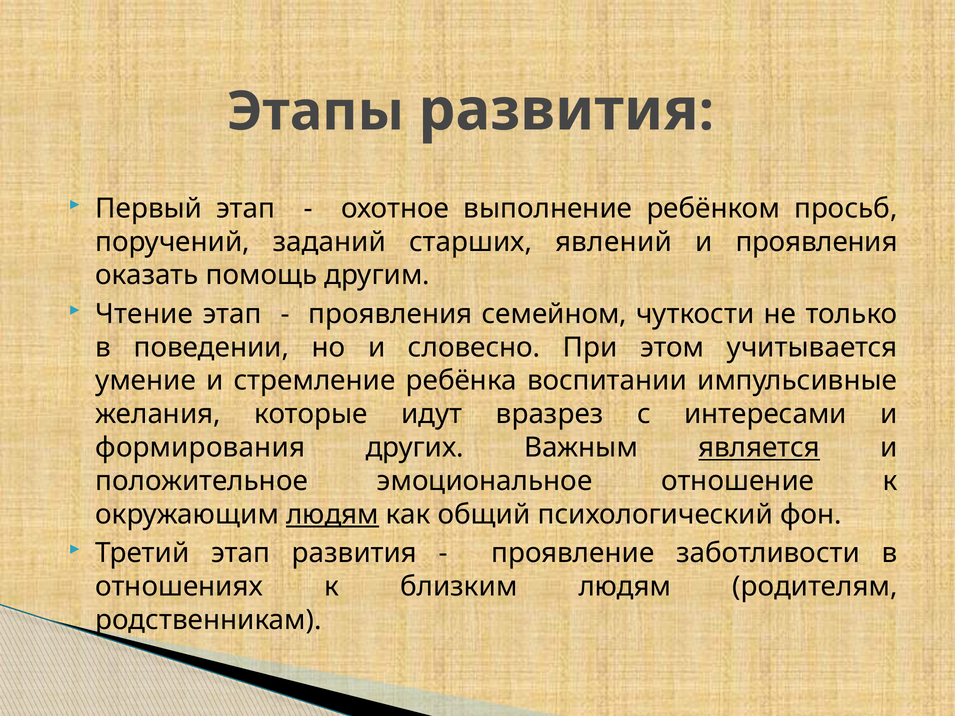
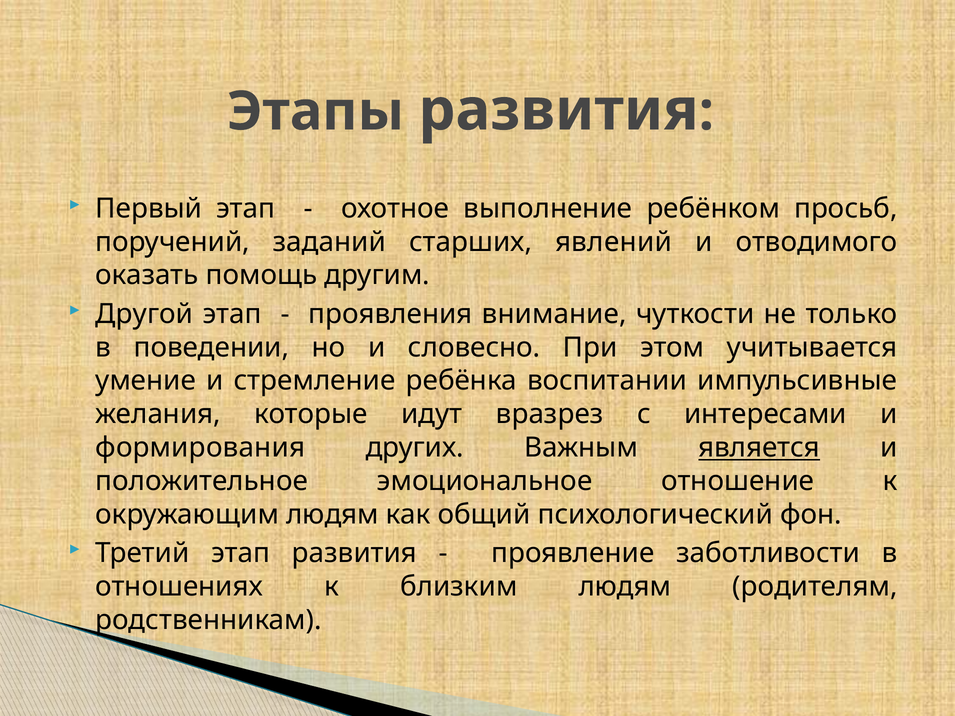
и проявления: проявления -> отводимого (817, 242)
Чтение: Чтение -> Другой (144, 314)
семейном: семейном -> внимание (554, 314)
людям underline: present -> none (332, 515)
